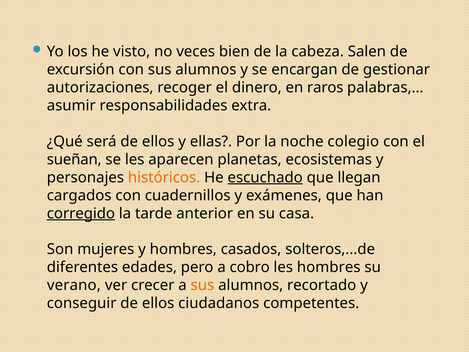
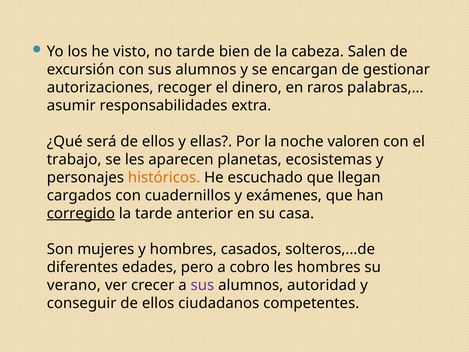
no veces: veces -> tarde (196, 52)
colegio: colegio -> valoren (353, 141)
sueñan: sueñan -> trabajo (74, 159)
escuchado underline: present -> none (265, 177)
sus colour: orange -> purple (202, 285)
recortado: recortado -> autoridad (322, 285)
